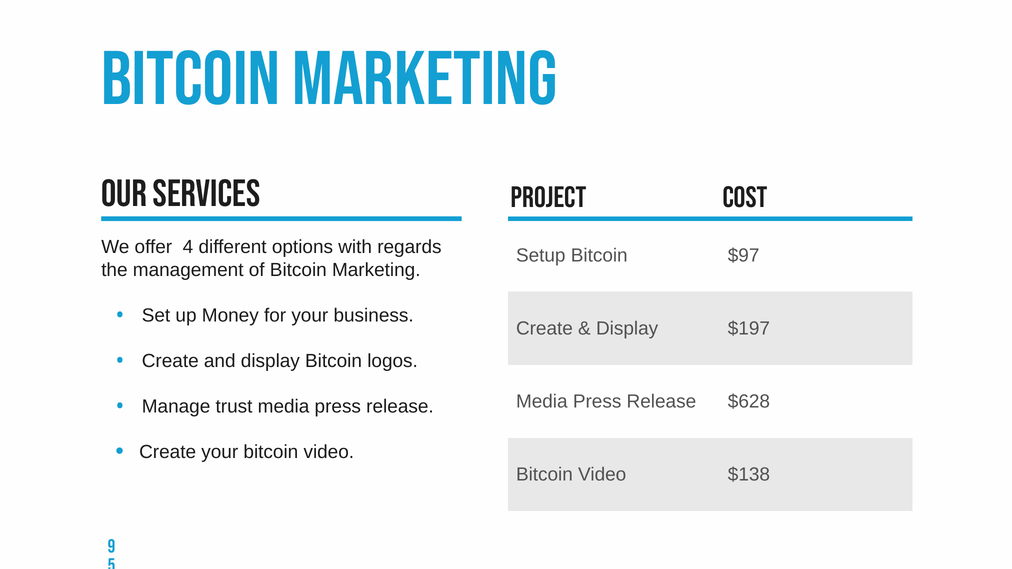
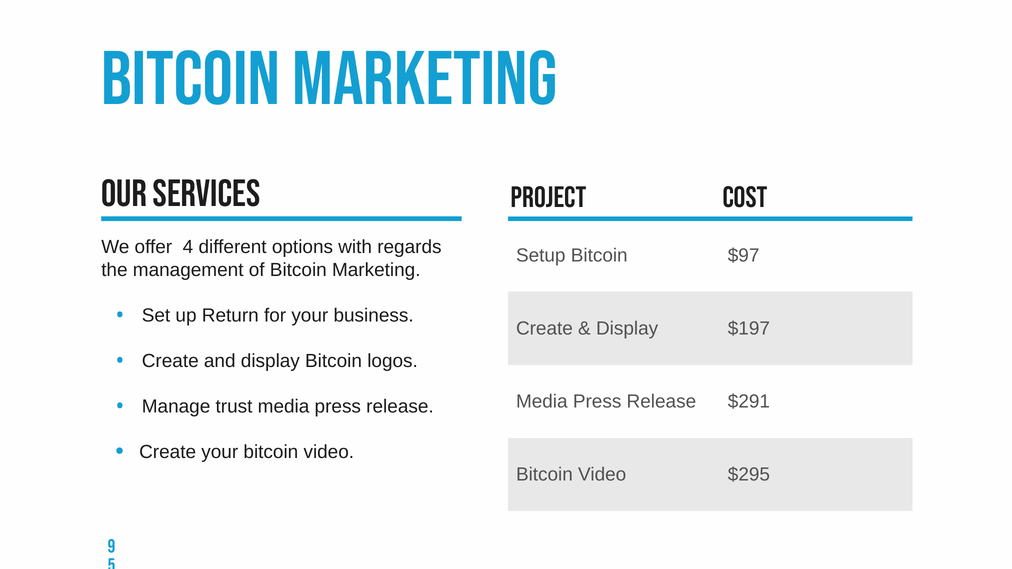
Money: Money -> Return (230, 316)
$628: $628 -> $291 (749, 402)
$138: $138 -> $295 (749, 475)
